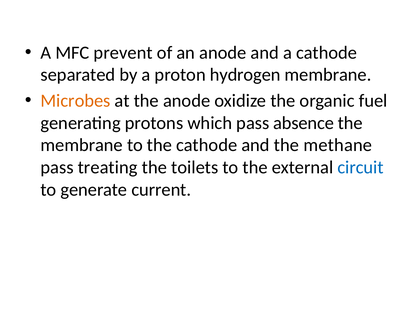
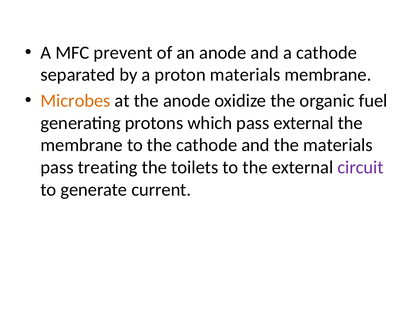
proton hydrogen: hydrogen -> materials (245, 75)
pass absence: absence -> external (304, 123)
the methane: methane -> materials (338, 145)
circuit colour: blue -> purple (361, 167)
